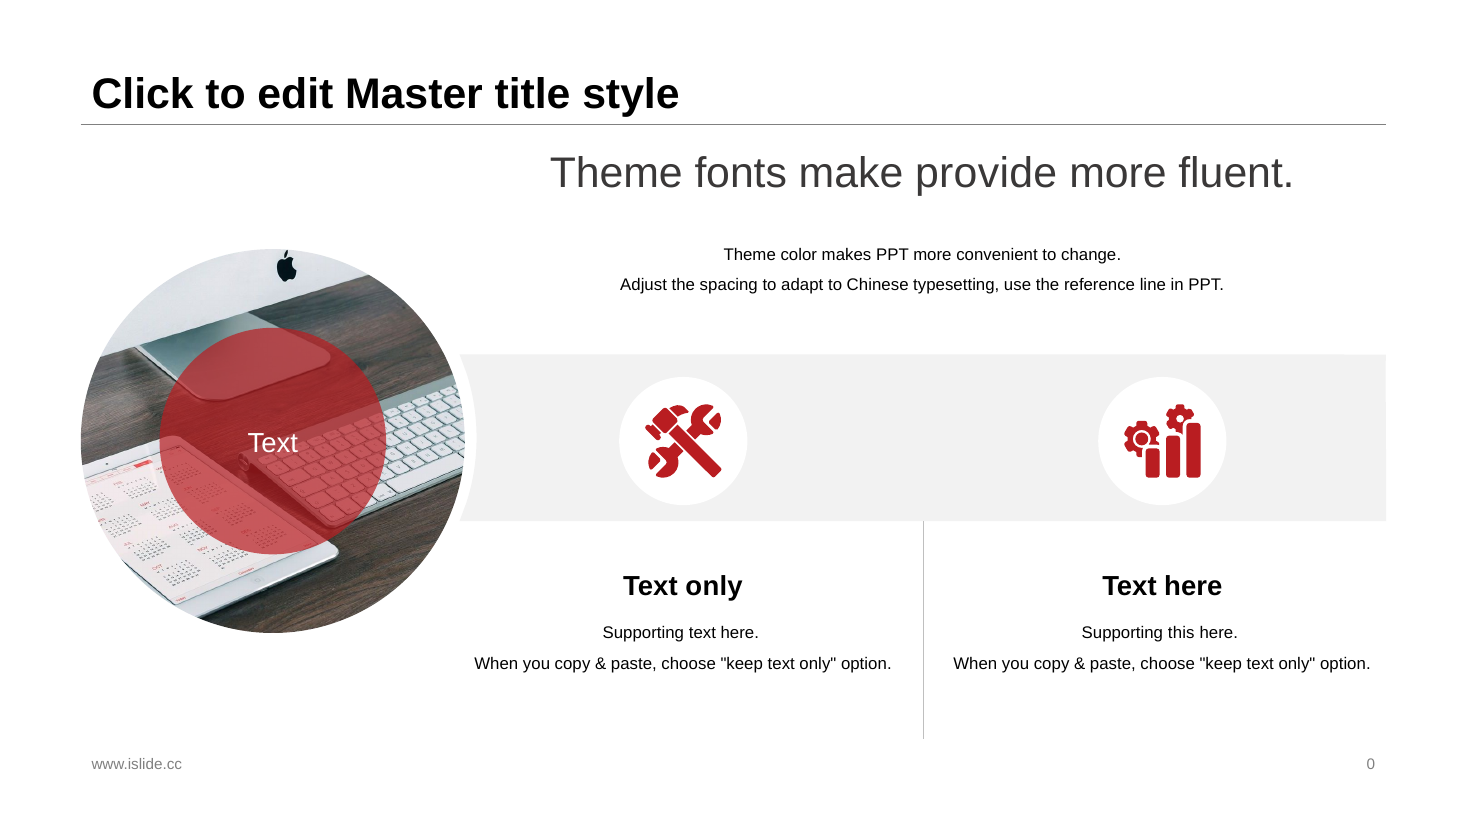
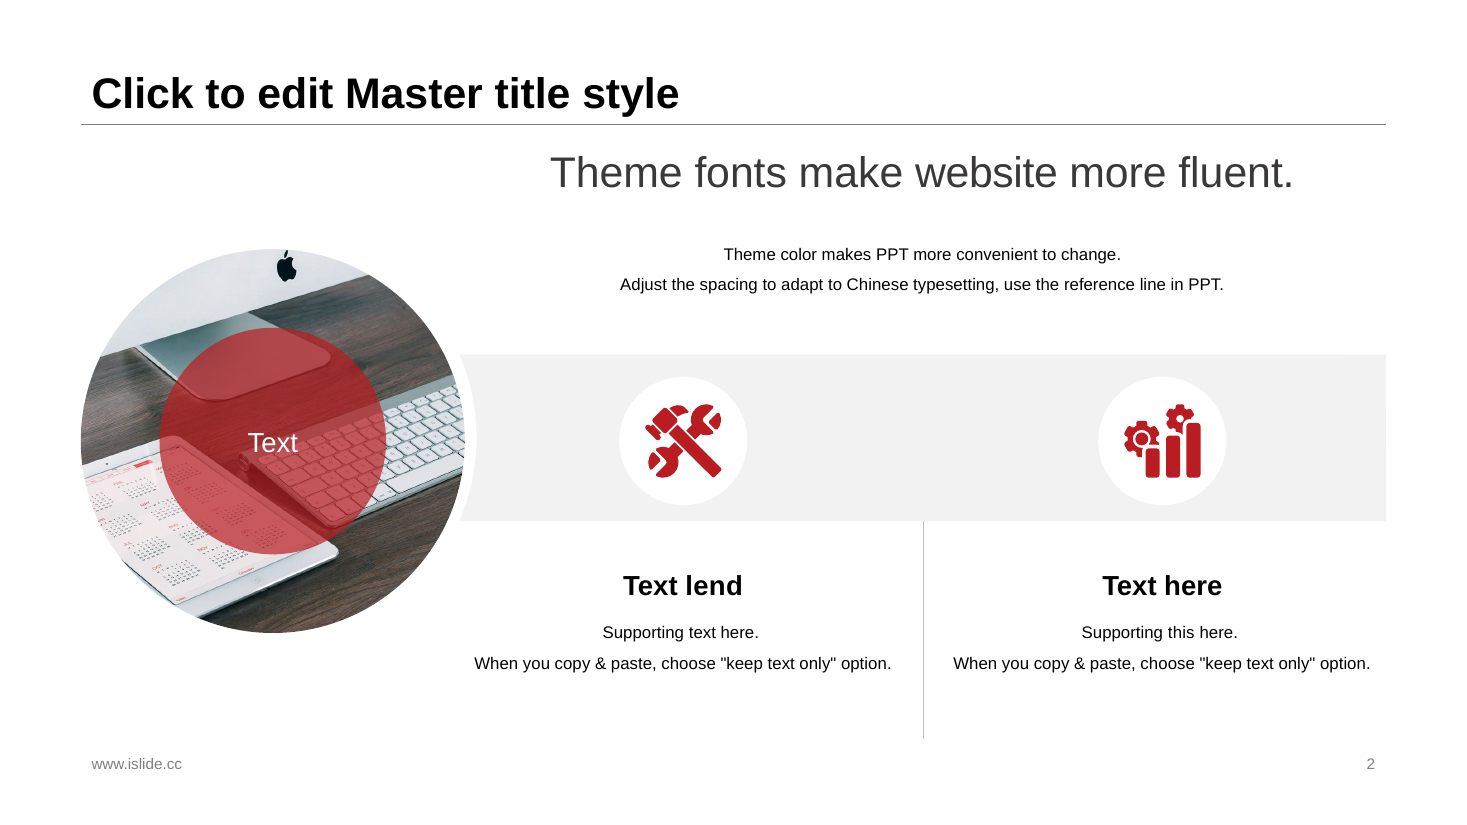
provide: provide -> website (986, 174)
only: only -> lend (714, 586)
0: 0 -> 2 (1371, 764)
